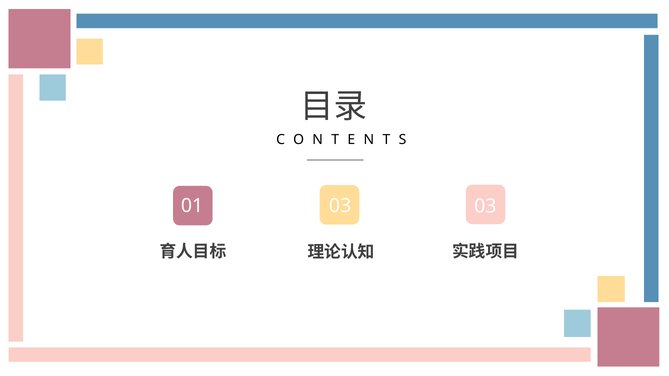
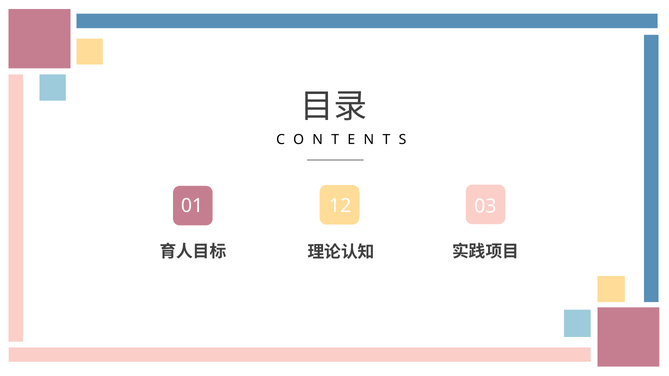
01 03: 03 -> 12 (340, 206)
